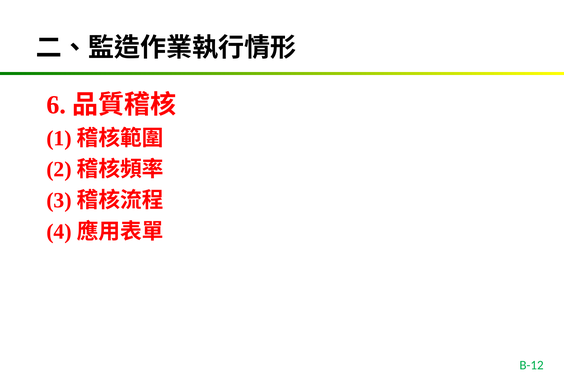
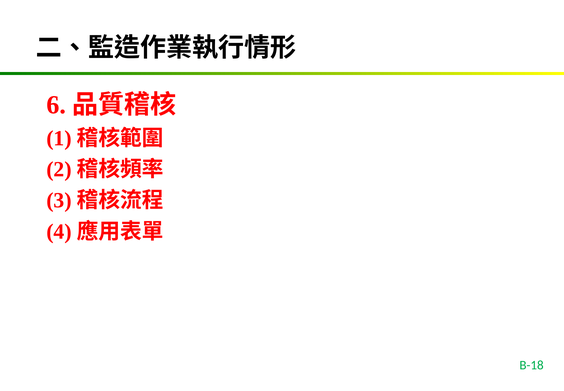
B-12: B-12 -> B-18 (532, 365)
